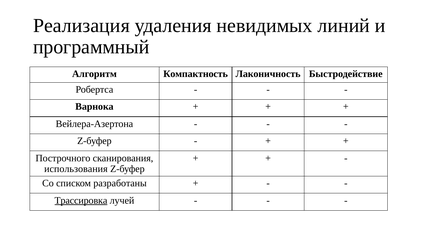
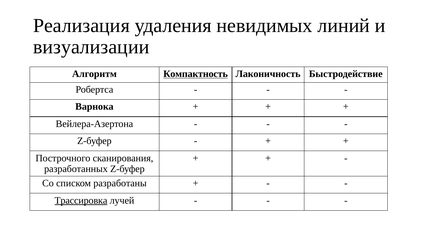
программный: программный -> визуализации (91, 47)
Компактность underline: none -> present (196, 74)
использования: использования -> разработанных (76, 169)
